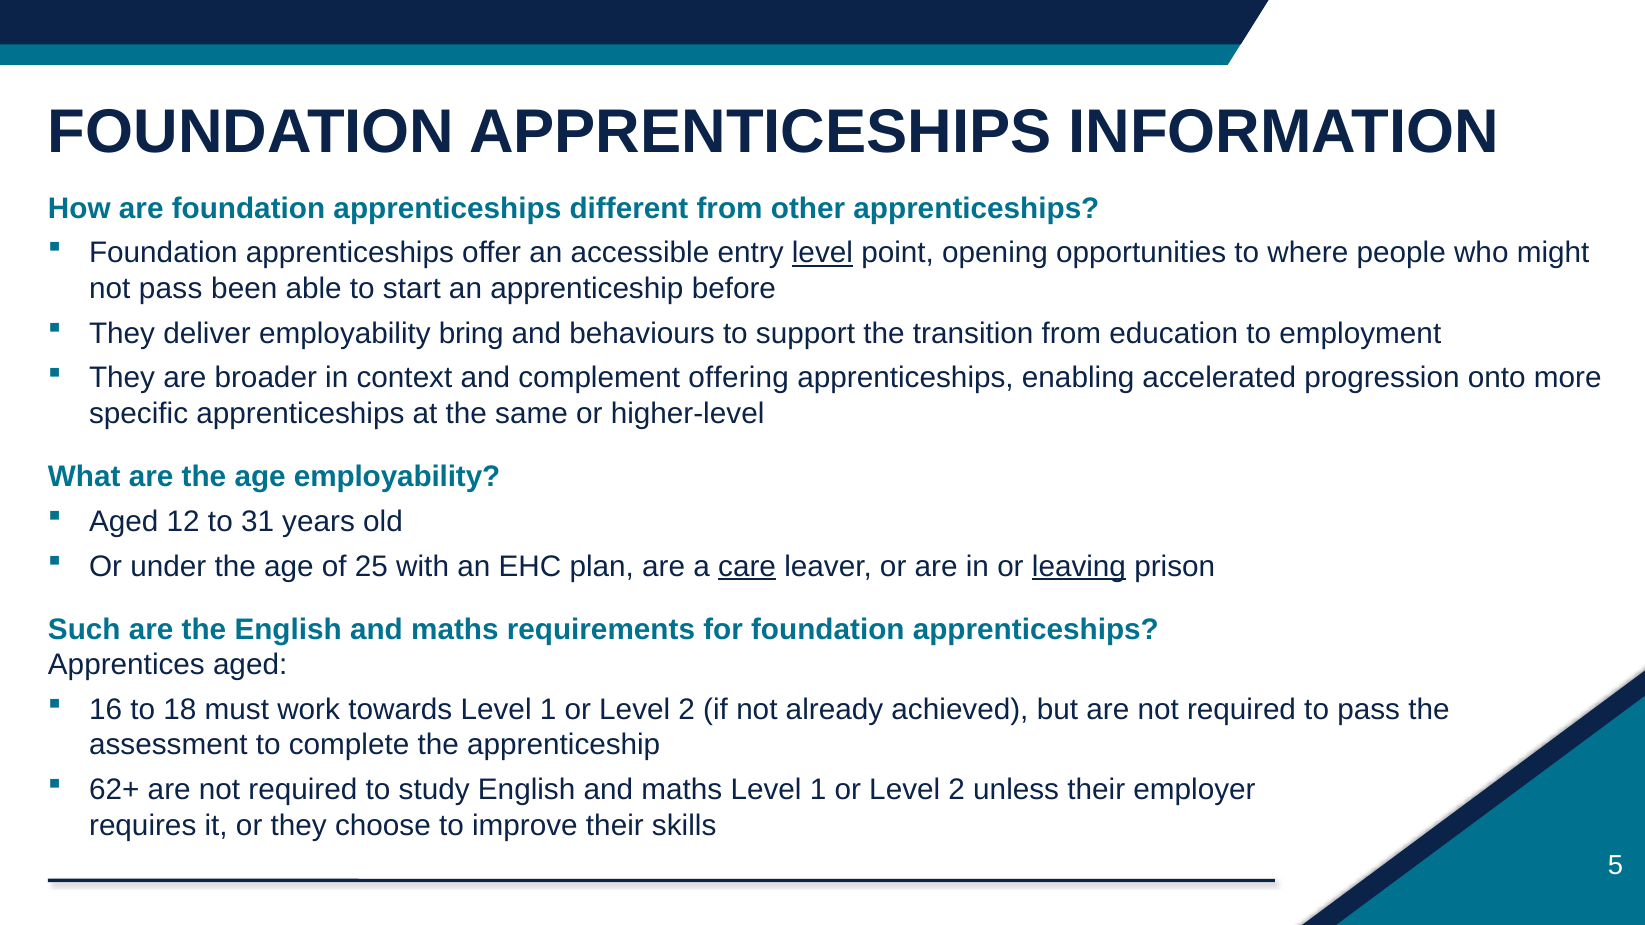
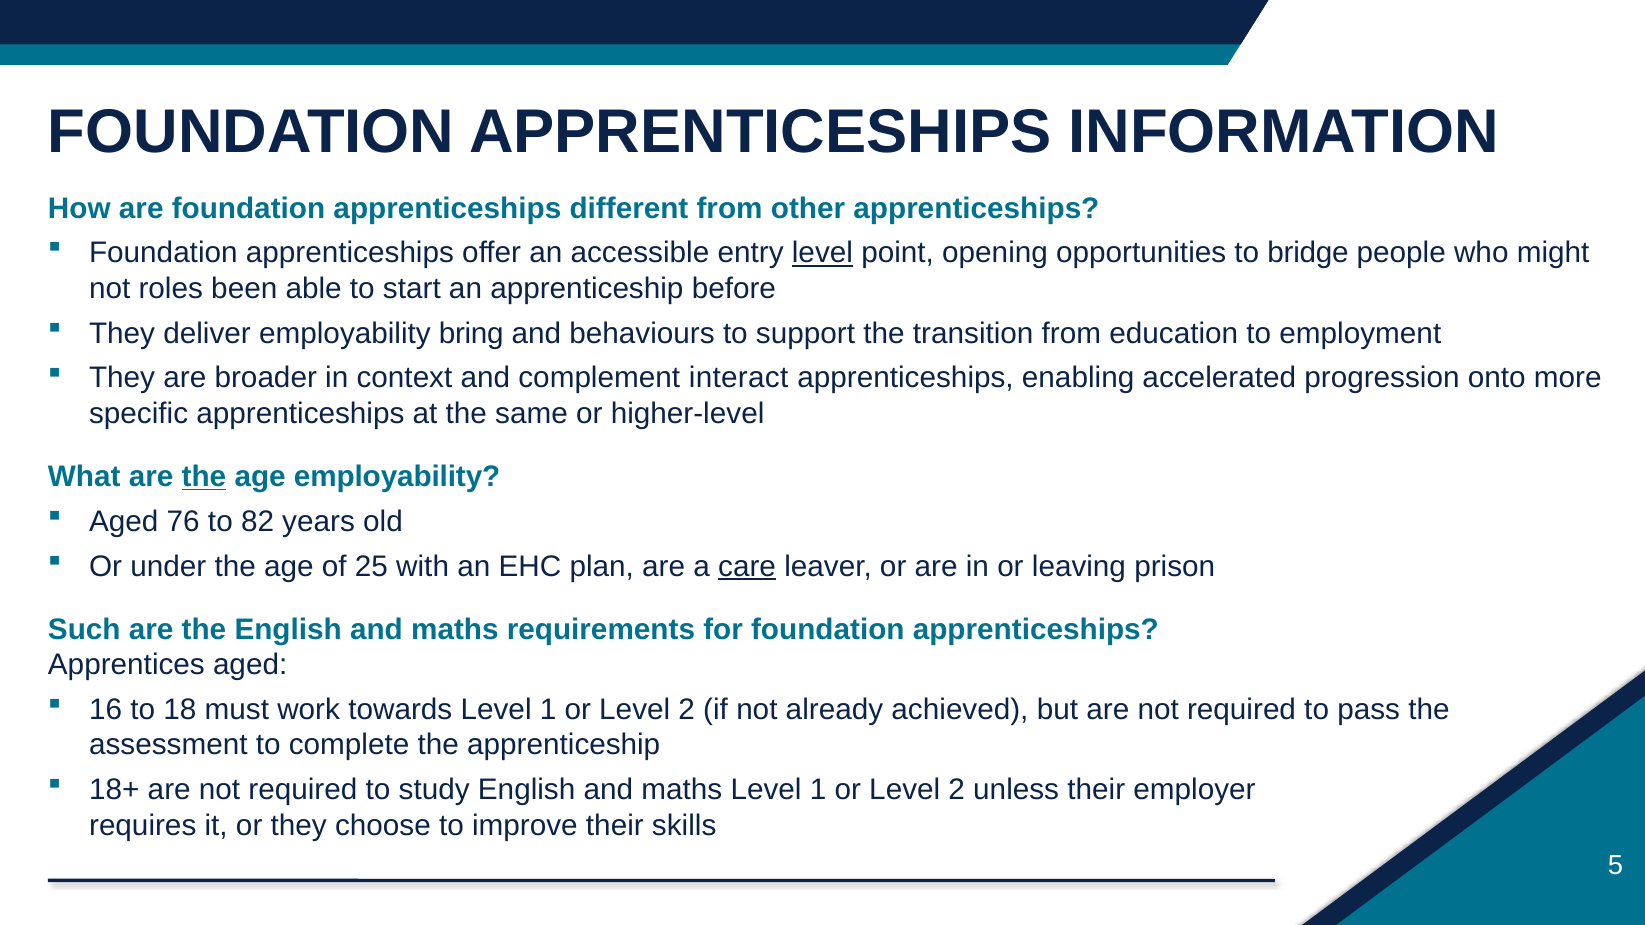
where: where -> bridge (1308, 253)
not pass: pass -> roles (171, 289)
offering: offering -> interact (739, 378)
the underline: none -> present (204, 477)
12: 12 -> 76 (183, 522)
31: 31 -> 82 (258, 522)
leaving underline: present -> none (1079, 566)
62+: 62+ -> 18+ (114, 790)
